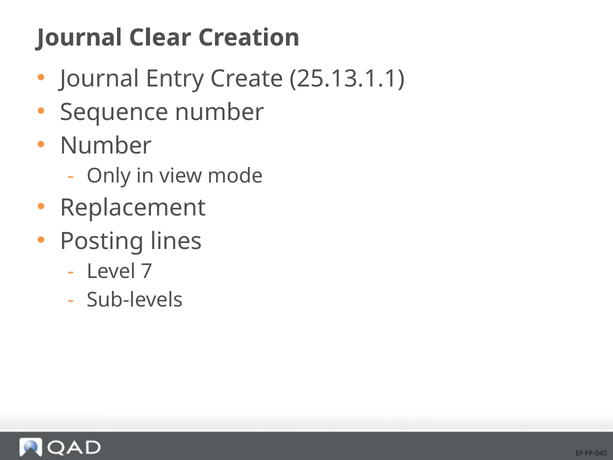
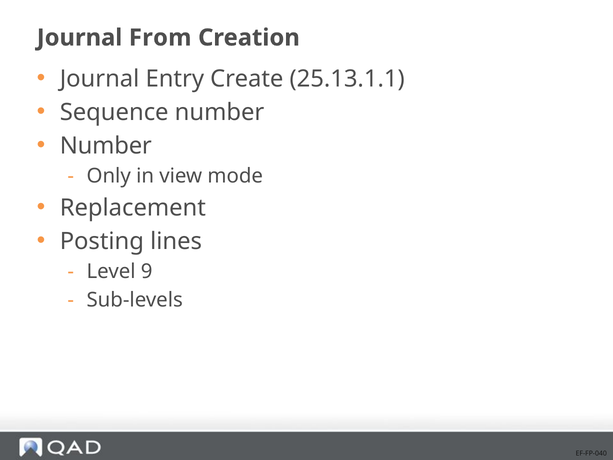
Clear: Clear -> From (160, 38)
7: 7 -> 9 (147, 271)
